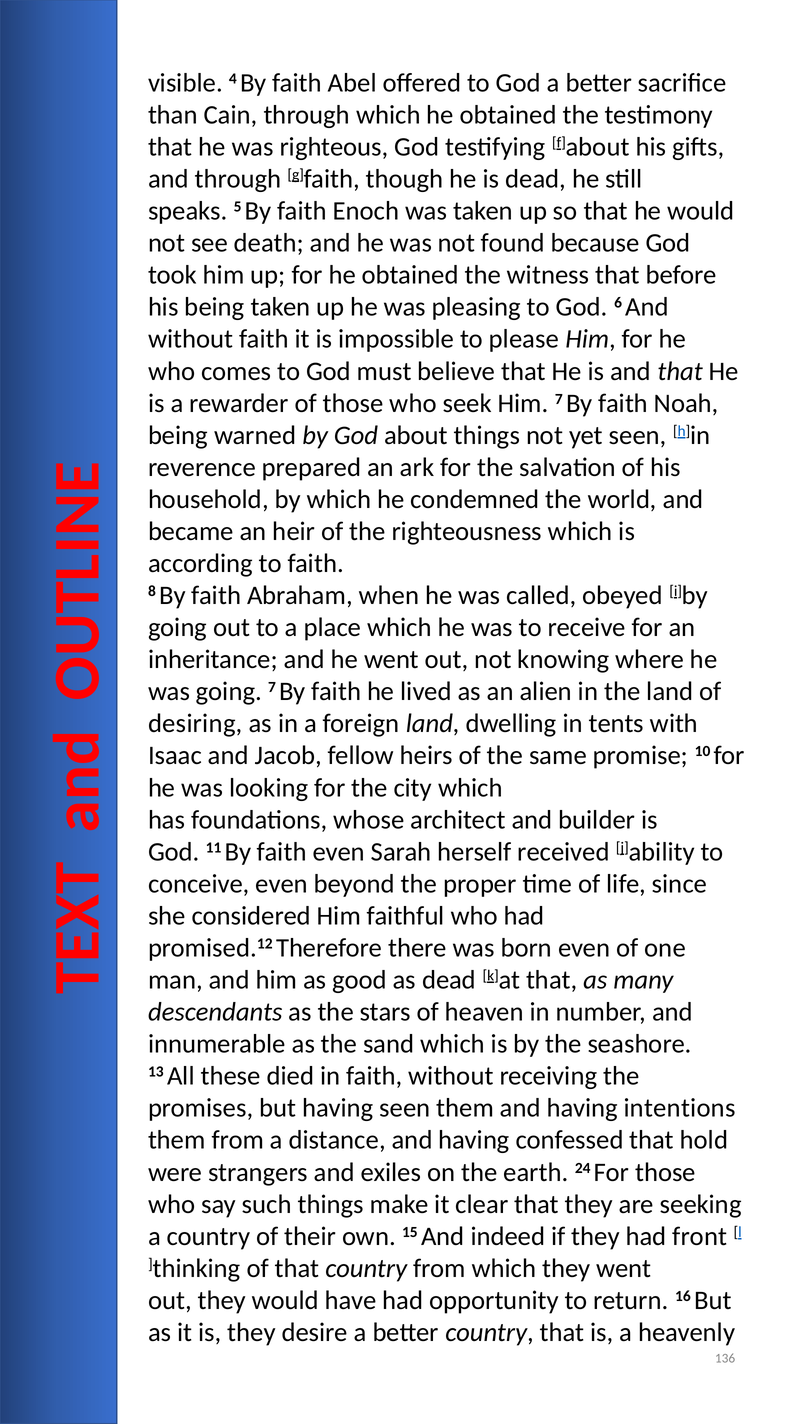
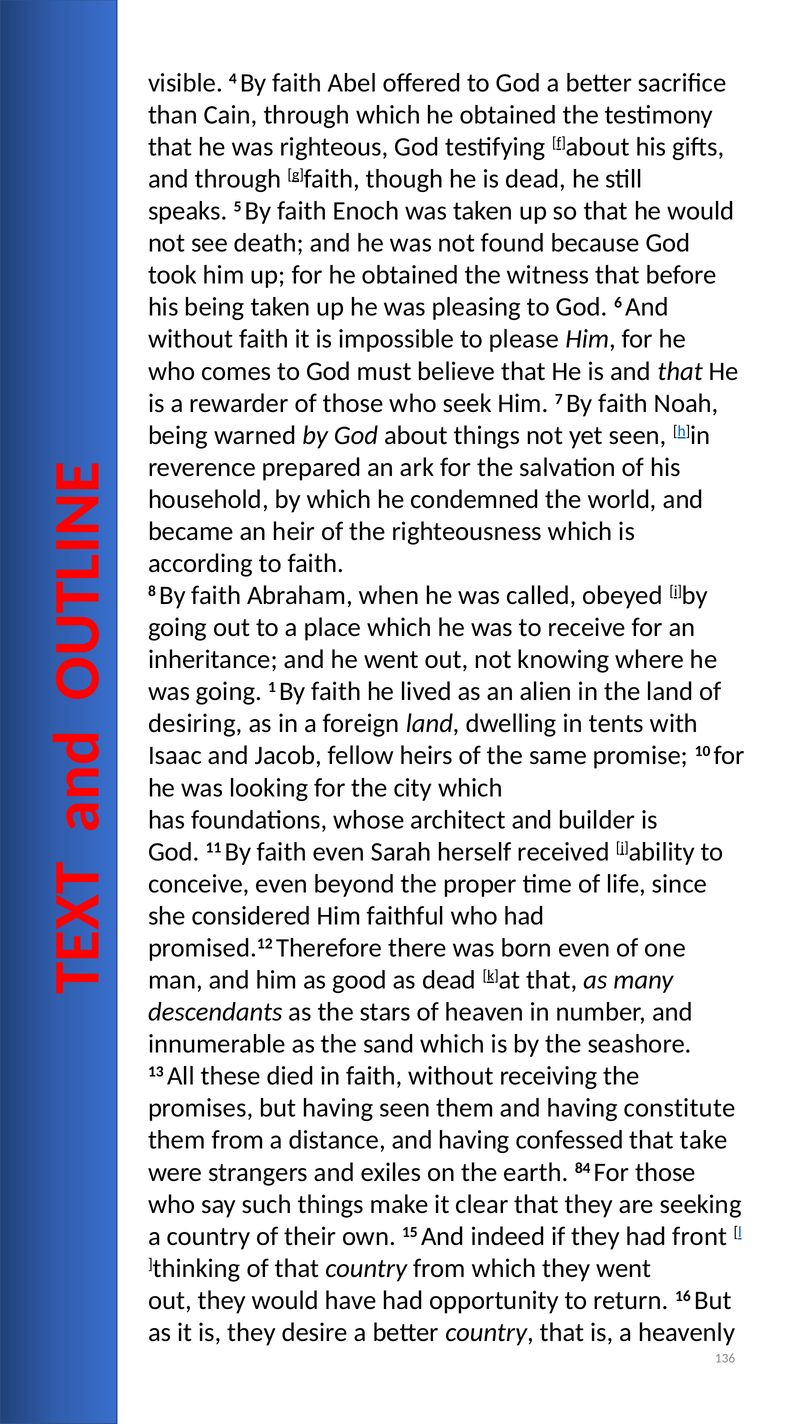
going 7: 7 -> 1 (272, 687)
intentions: intentions -> constitute (680, 1108)
hold: hold -> take (704, 1140)
24: 24 -> 84 (583, 1168)
